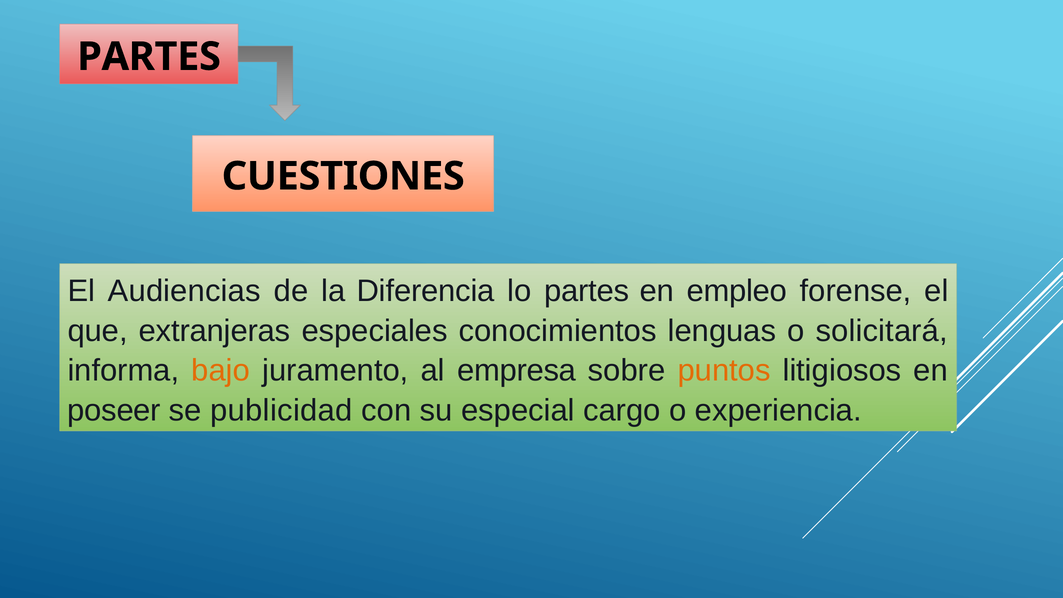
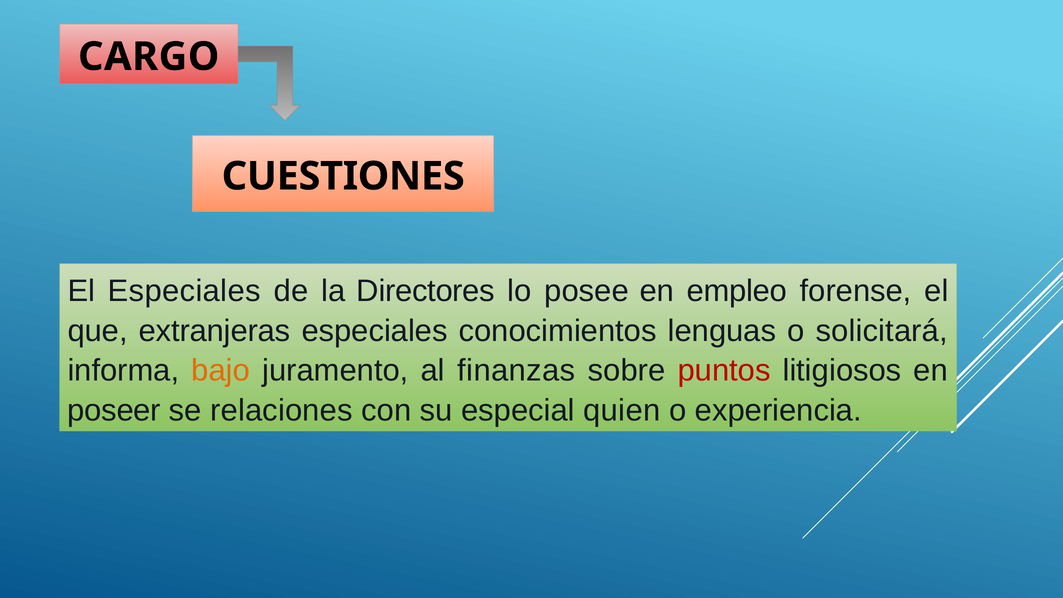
PARTES: PARTES -> CARGO (149, 57)
El Audiencias: Audiencias -> Especiales (184, 291)
Diferencia: Diferencia -> Directores (426, 291)
lo partes: partes -> posee (587, 291)
empresa: empresa -> finanzas (516, 371)
puntos colour: orange -> red (724, 371)
publicidad: publicidad -> relaciones (281, 410)
cargo: cargo -> quien (622, 410)
